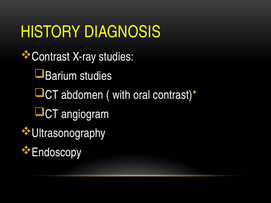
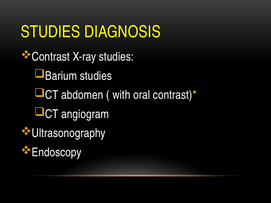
HISTORY: HISTORY -> STUDIES (50, 32)
